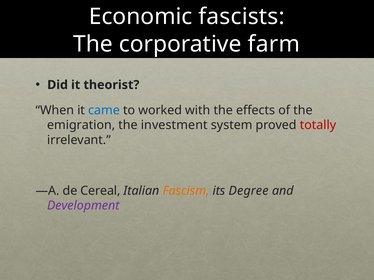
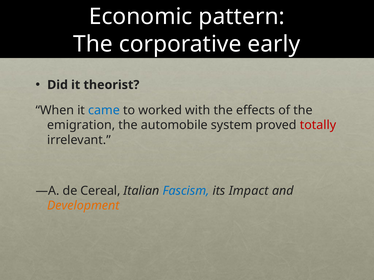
fascists: fascists -> pattern (242, 17)
farm: farm -> early (274, 44)
investment: investment -> automobile (174, 125)
Fascism colour: orange -> blue (186, 191)
Degree: Degree -> Impact (249, 191)
Development colour: purple -> orange (83, 206)
